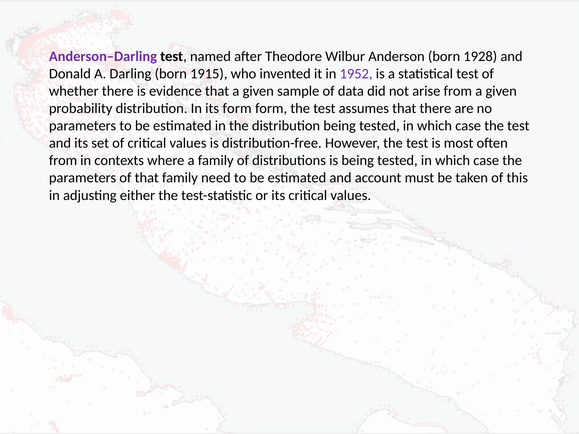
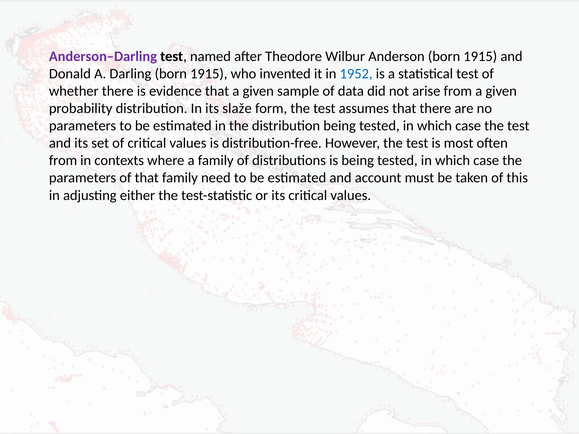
Anderson born 1928: 1928 -> 1915 (480, 56)
1952 colour: purple -> blue (356, 74)
its form: form -> slaže (237, 108)
